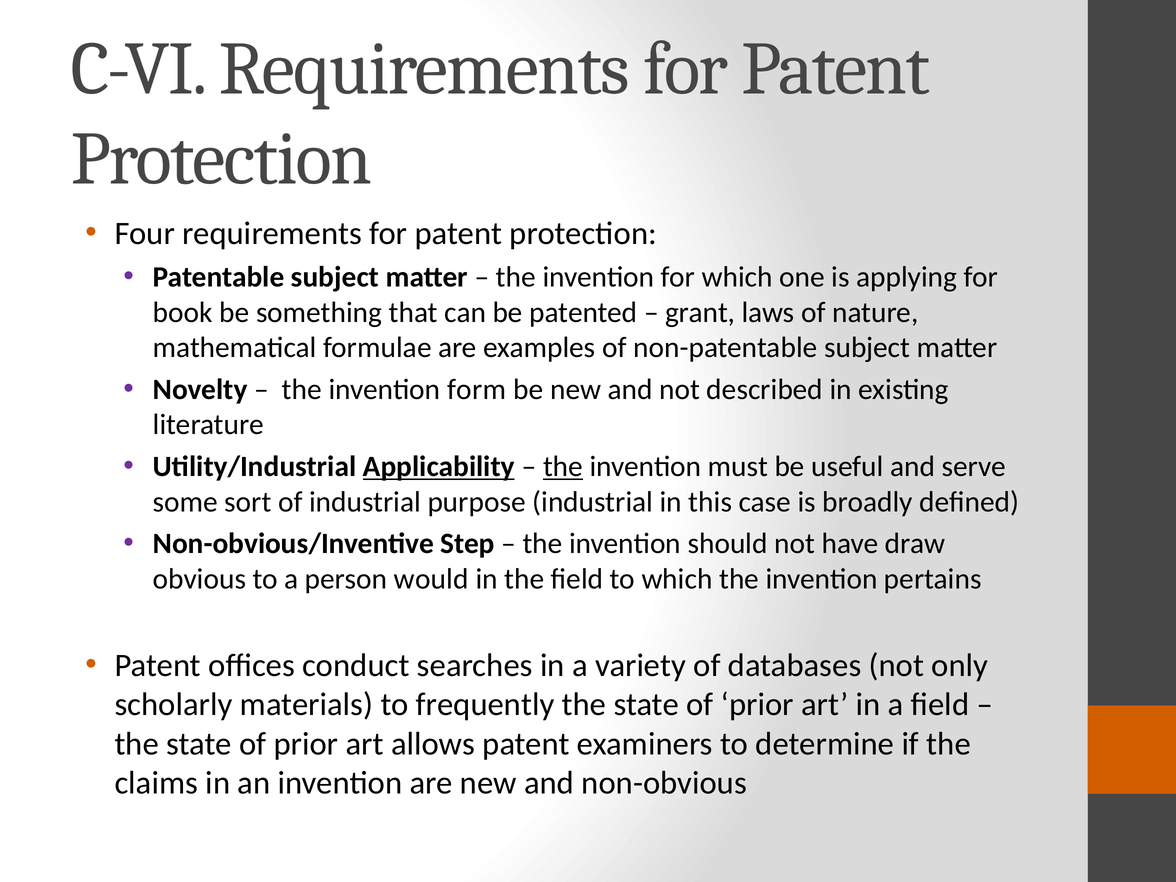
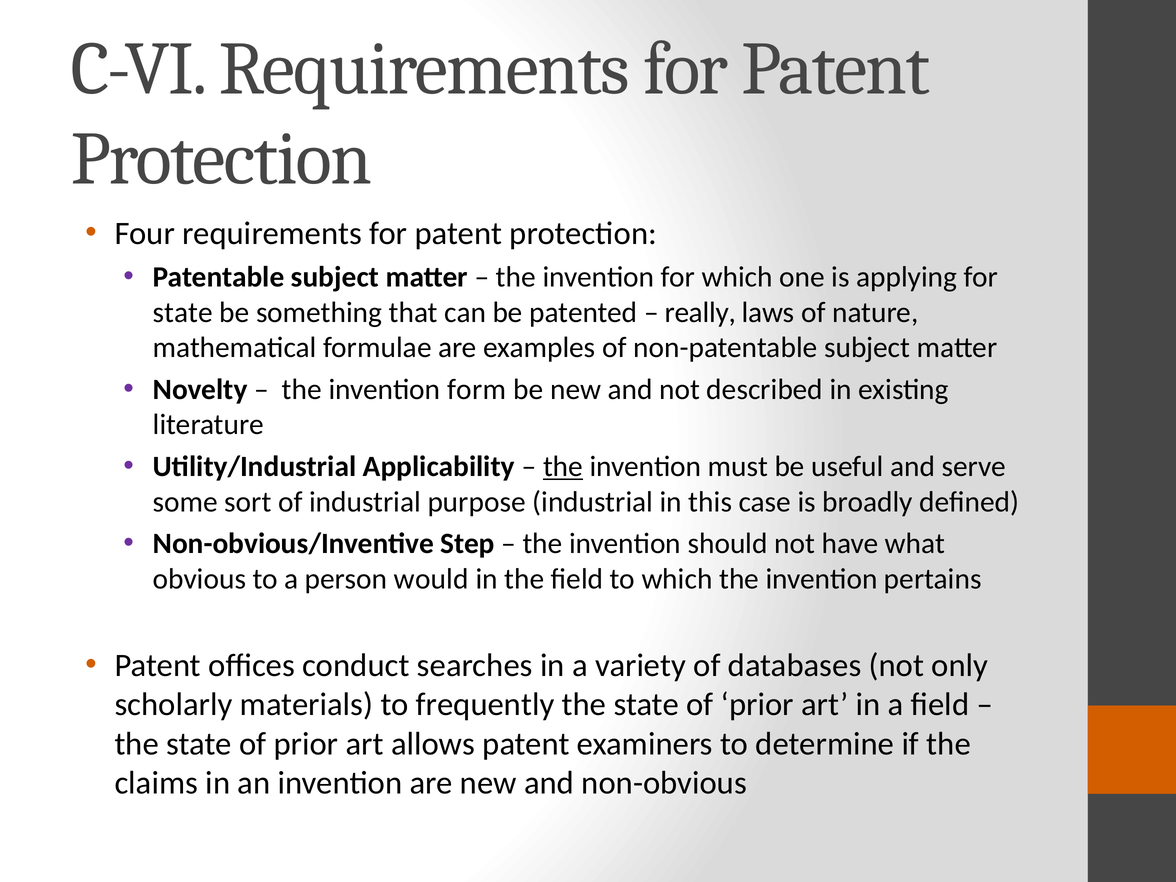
book: book -> state (183, 312)
grant: grant -> really (700, 312)
Applicability underline: present -> none (439, 467)
draw: draw -> what (915, 544)
